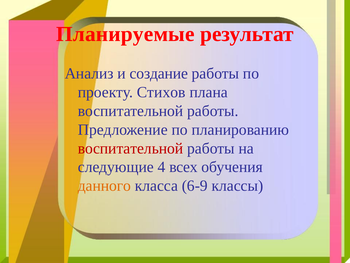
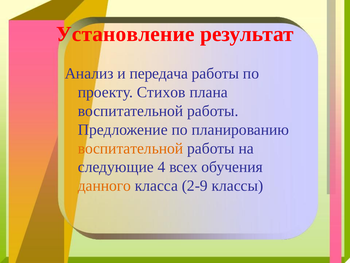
Планируемые: Планируемые -> Установление (125, 34)
создание: создание -> передача (159, 73)
воспитательной colour: red -> orange (131, 148)
6-9: 6-9 -> 2-9 (195, 185)
